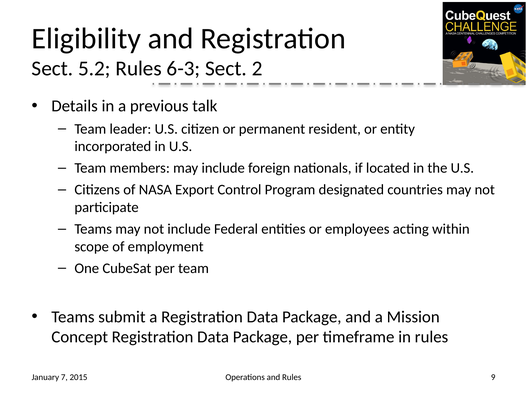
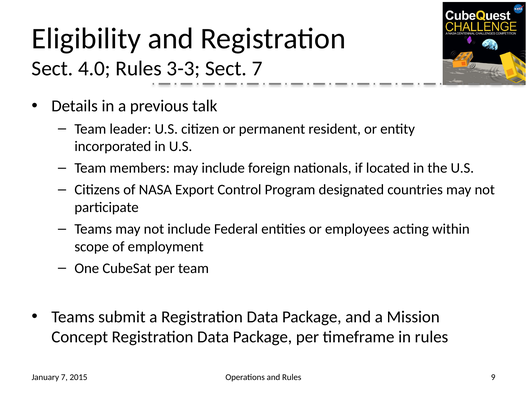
5.2: 5.2 -> 4.0 (94, 69)
6-3: 6-3 -> 3-3 (183, 69)
Sect 2: 2 -> 7 (257, 69)
